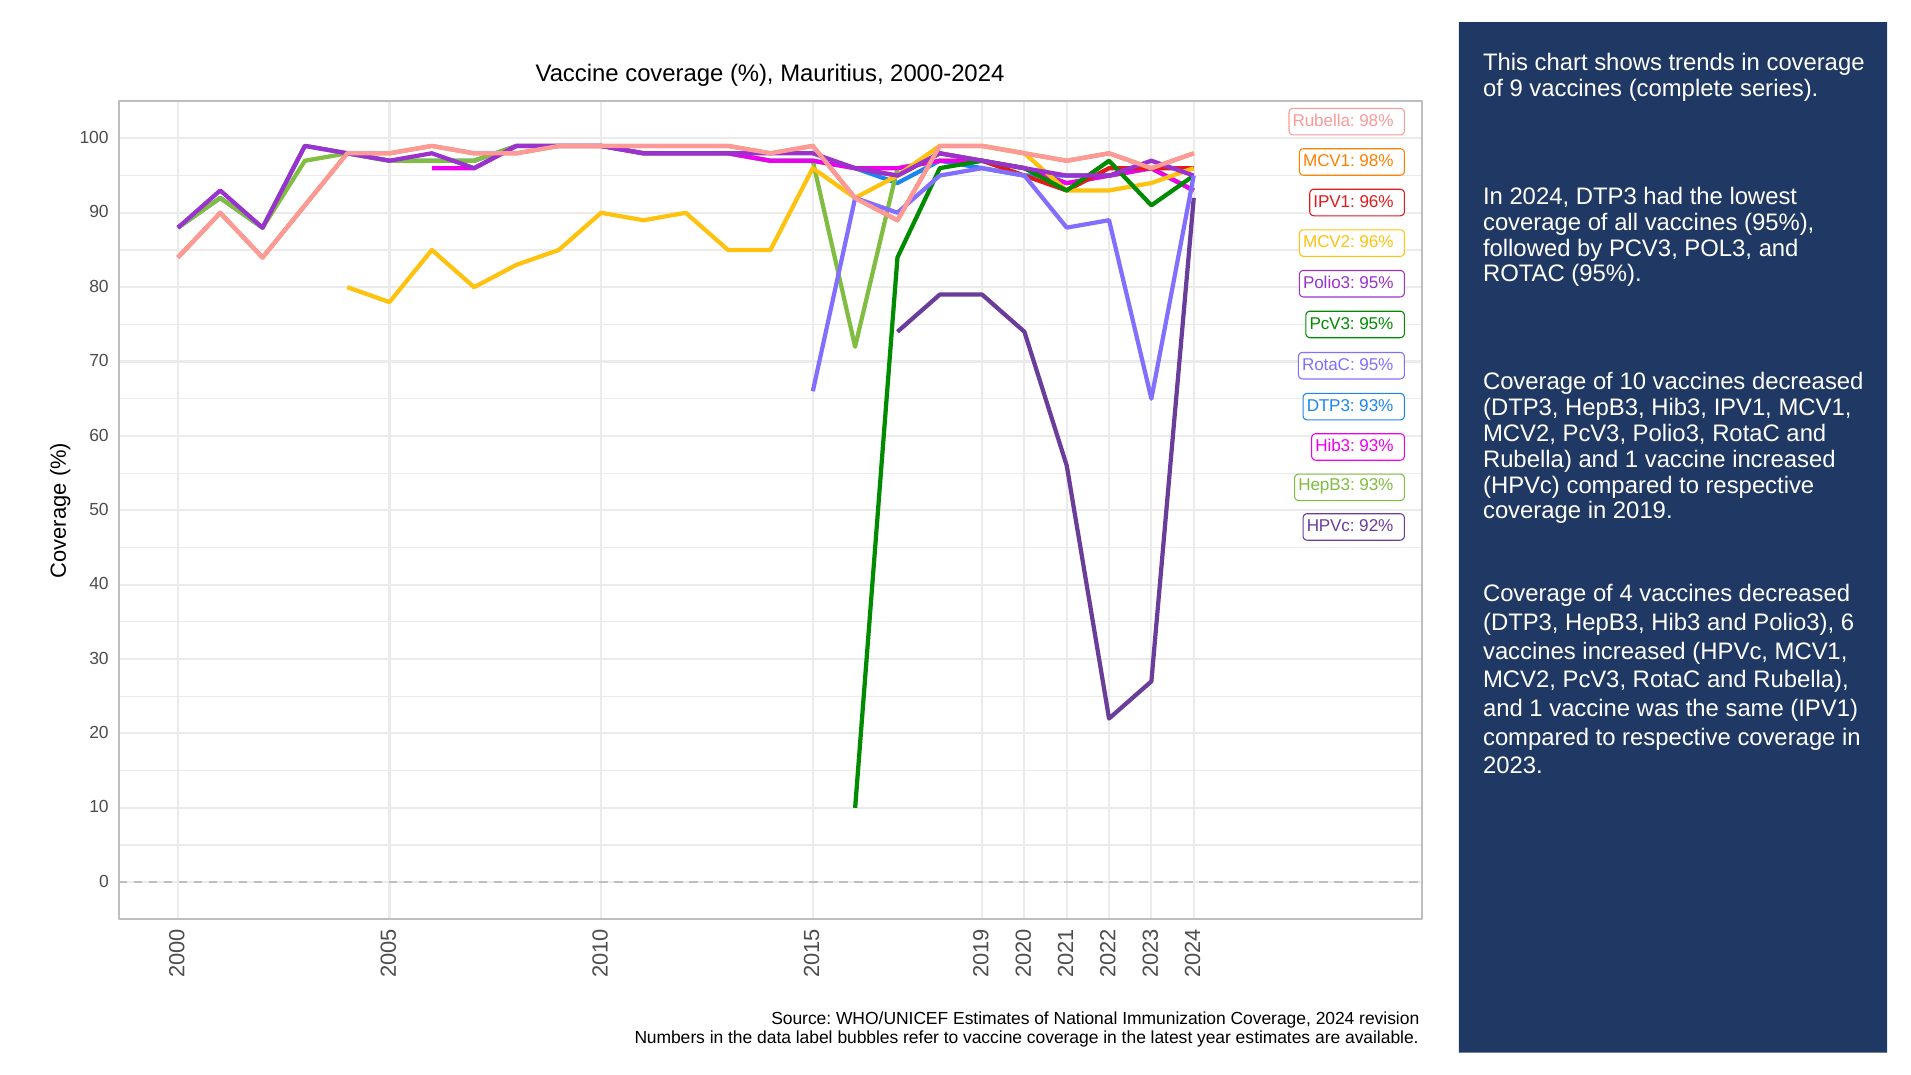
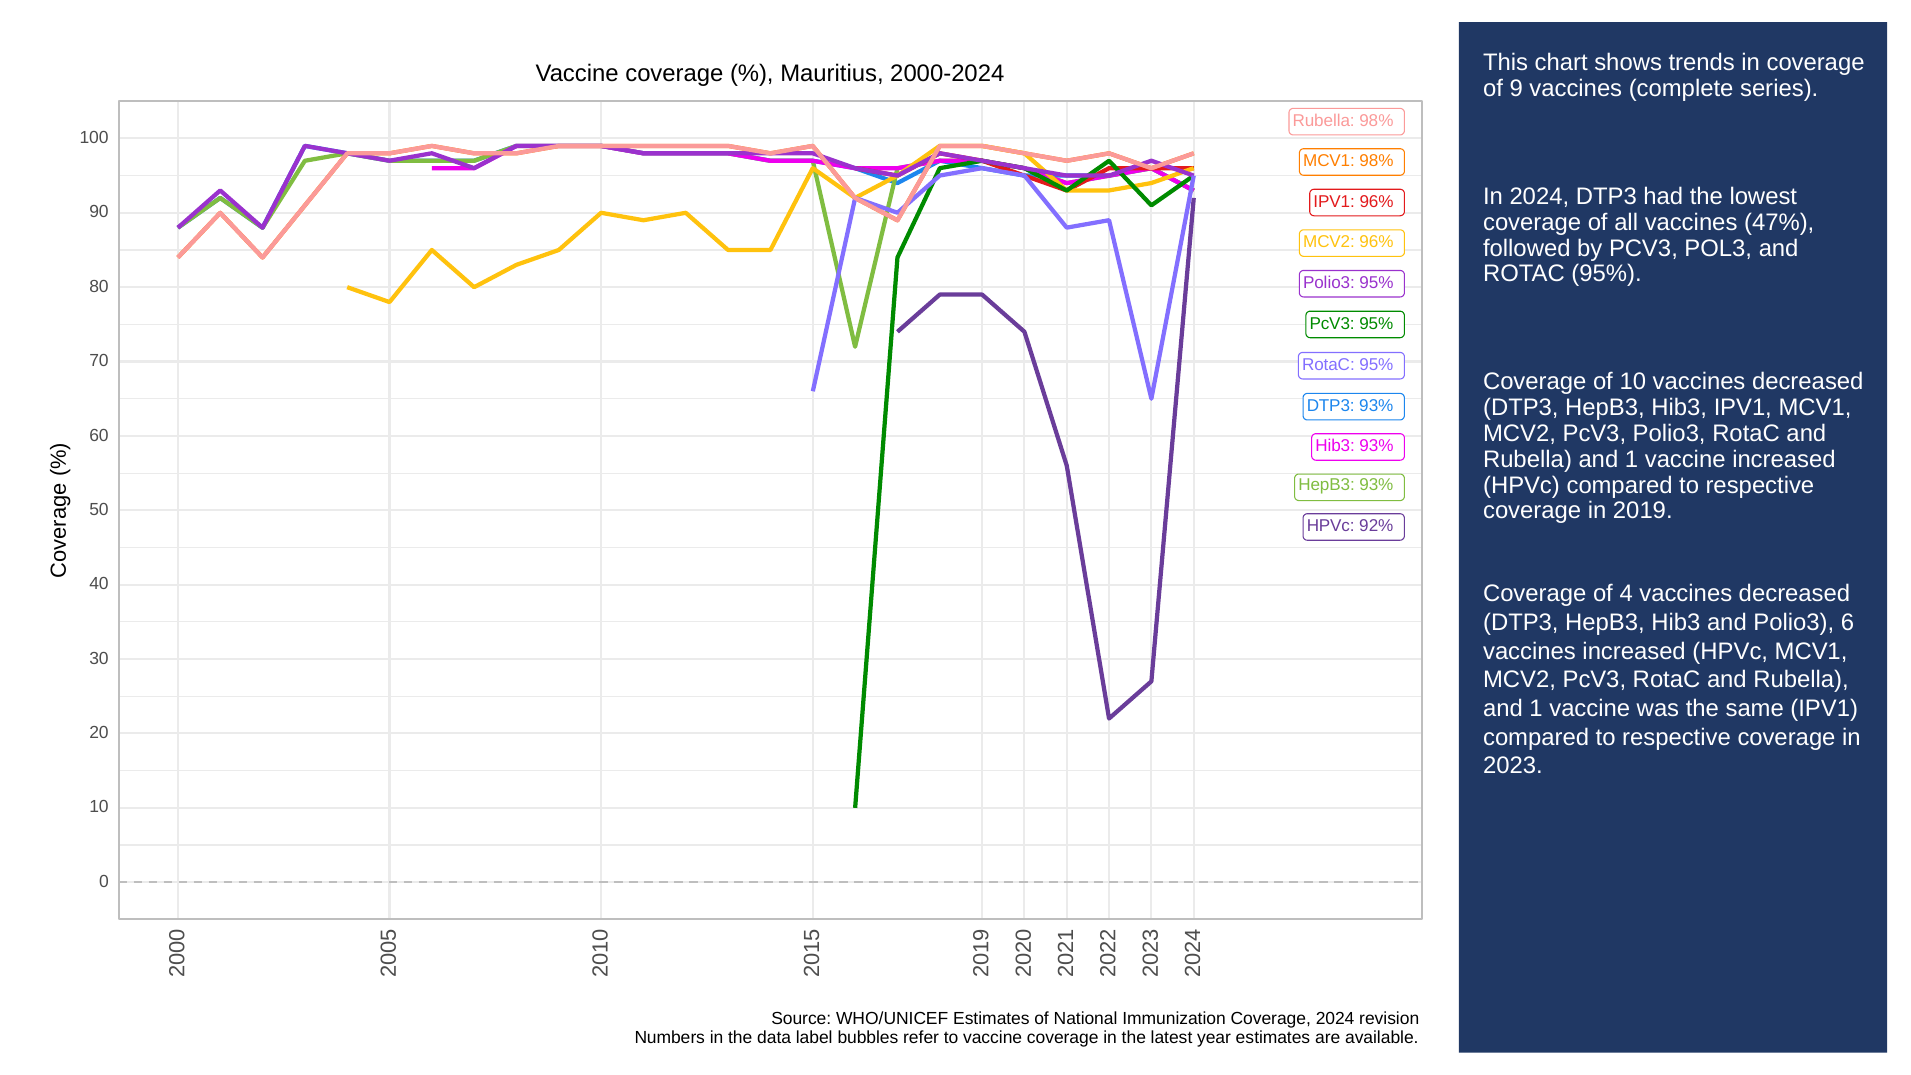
vaccines 95%: 95% -> 47% (1779, 222)
